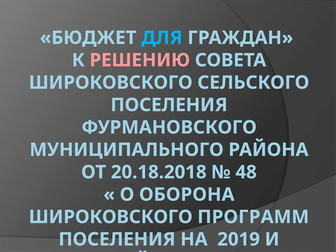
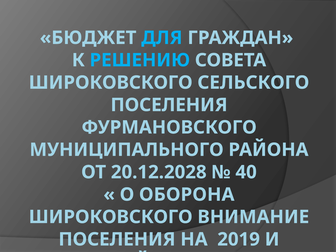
РЕШЕНИЮ colour: pink -> light blue (140, 60)
20.18.2018: 20.18.2018 -> 20.12.2028 (159, 172)
48: 48 -> 40 (246, 172)
ПРОГРАММ: ПРОГРАММ -> ВНИМАНИЕ (253, 217)
